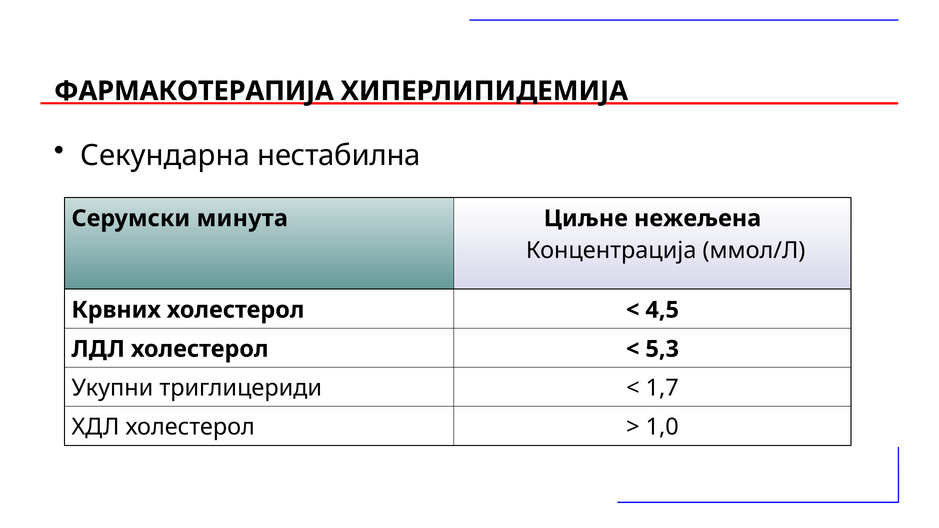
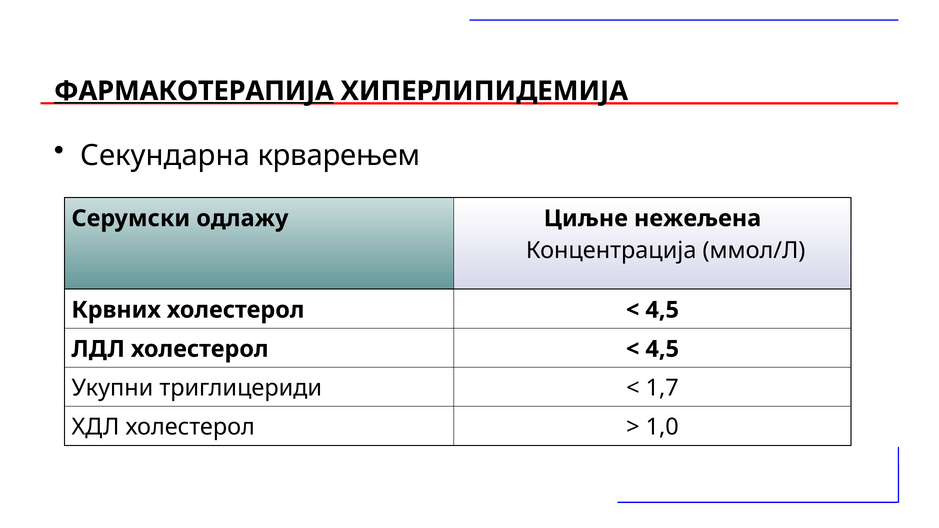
ФАРМАКОТЕРАПИЈА underline: none -> present (194, 91)
нестабилна: нестабилна -> крварењем (339, 156)
минута: минута -> одлажу (242, 218)
5,3: 5,3 -> 4,5 (662, 349)
